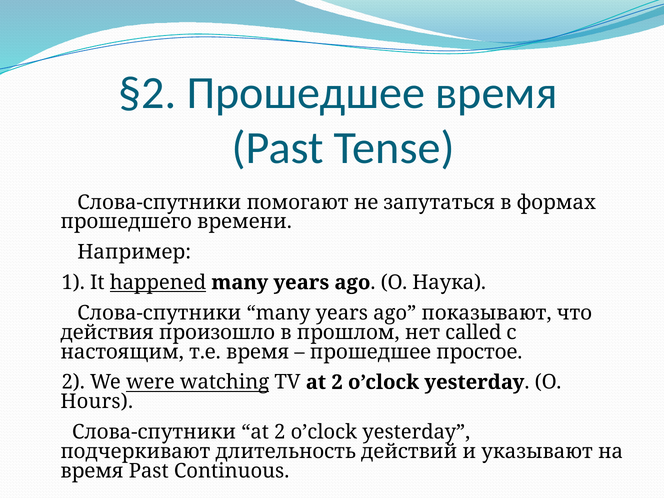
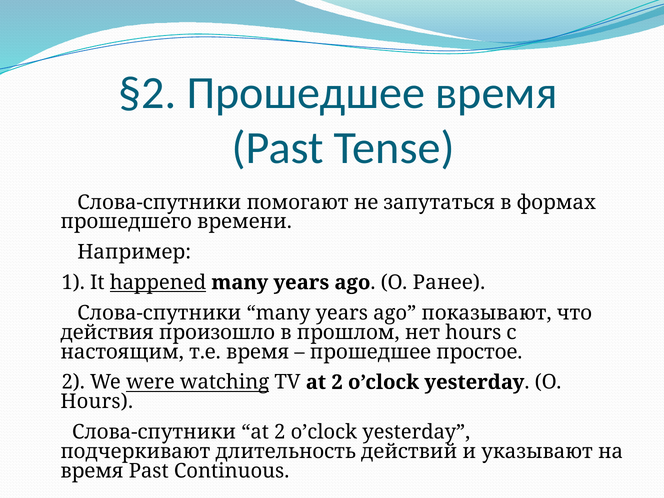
Наука: Наука -> Ранее (449, 283)
нет called: called -> hours (473, 332)
